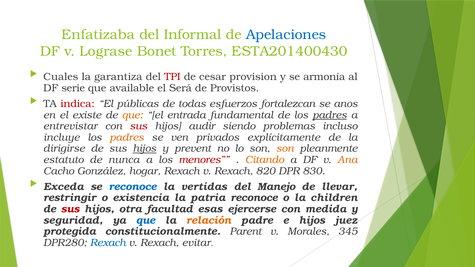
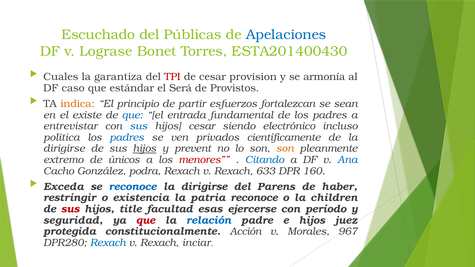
Enfatizaba: Enfatizaba -> Escuchado (98, 35)
Informal: Informal -> Públicas (193, 35)
serie: serie -> caso (73, 88)
available: available -> estándar (132, 88)
indica colour: red -> orange (78, 104)
públicas: públicas -> principio (138, 104)
todas: todas -> partir (192, 104)
anos: anos -> sean (346, 104)
que colour: orange -> blue (132, 115)
padres underline: present -> none (330, 115)
sus colour: red -> blue (139, 126)
hijos audir: audir -> cesar (202, 126)
problemas: problemas -> electrónico (289, 126)
incluye: incluye -> politica (62, 137)
padres colour: orange -> blue (127, 137)
explícitamente: explícitamente -> científicamente (284, 137)
estatuto: estatuto -> extremo (63, 160)
nunca: nunca -> únicos (124, 160)
Citando colour: orange -> blue (265, 160)
Ana colour: orange -> blue (348, 160)
hogar: hogar -> podra (145, 171)
820: 820 -> 633 (266, 171)
830: 830 -> 160 (314, 171)
vertidas: vertidas -> dirigirse (204, 187)
Manejo: Manejo -> Parens (276, 187)
llevar: llevar -> haber (339, 187)
otra: otra -> title (130, 209)
medida: medida -> período (326, 209)
que colour: blue -> red (146, 220)
relación colour: orange -> blue (209, 220)
Parent: Parent -> Acción (246, 232)
345: 345 -> 967 (348, 232)
evitar: evitar -> inciar (196, 243)
